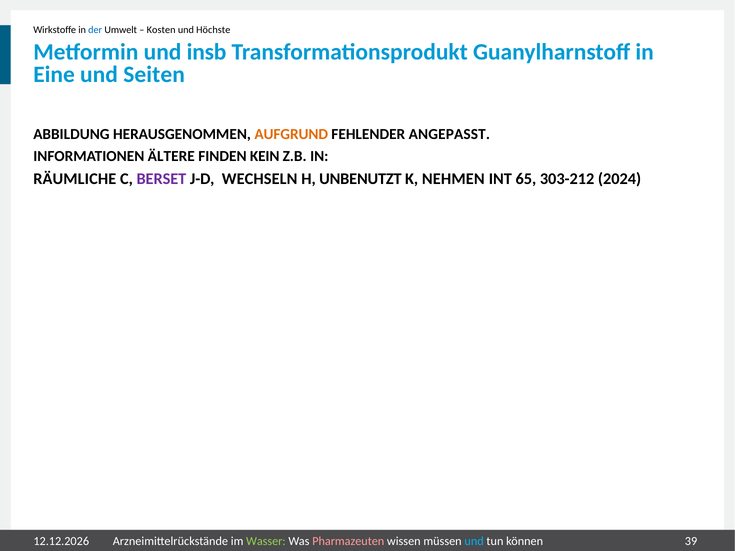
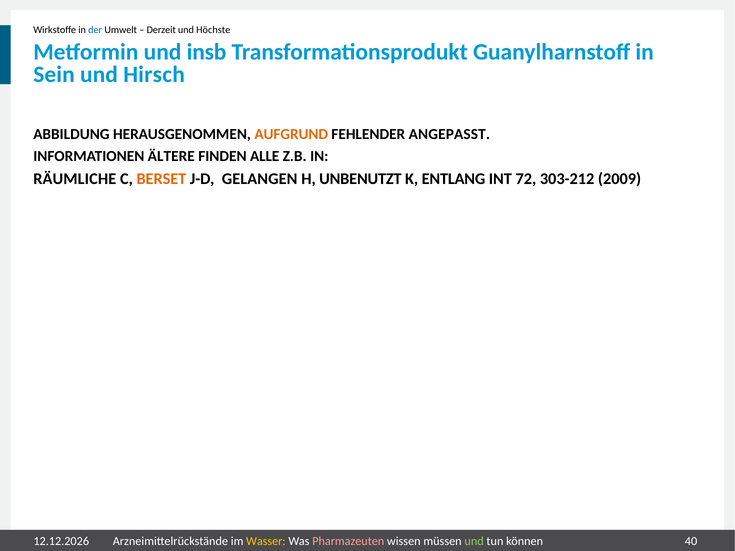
Kosten: Kosten -> Derzeit (161, 30)
Eine: Eine -> Sein (54, 74)
Seiten: Seiten -> Hirsch (154, 74)
KEIN: KEIN -> ALLE (265, 156)
BERSET colour: purple -> orange (161, 179)
WECHSELN: WECHSELN -> GELANGEN (260, 179)
NEHMEN: NEHMEN -> ENTLANG (454, 179)
65: 65 -> 72 (526, 179)
2024: 2024 -> 2009 (620, 179)
Wasser colour: light green -> yellow (266, 541)
und colour: light blue -> light green (474, 541)
39: 39 -> 40 (691, 541)
